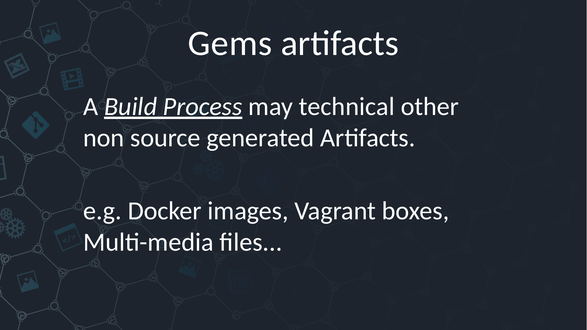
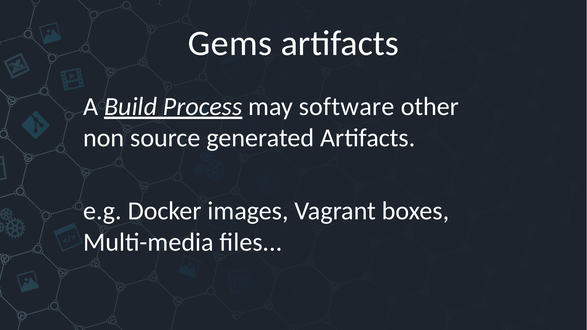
technical: technical -> software (347, 107)
